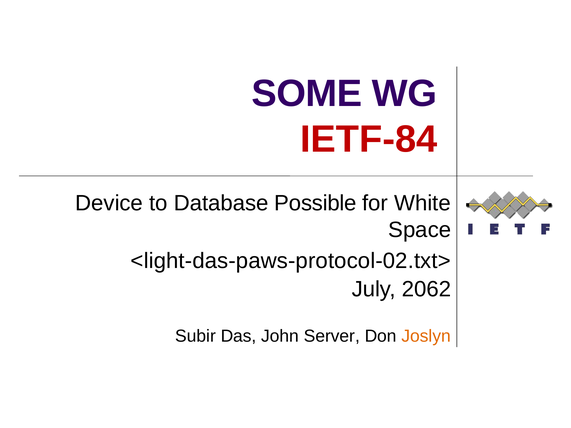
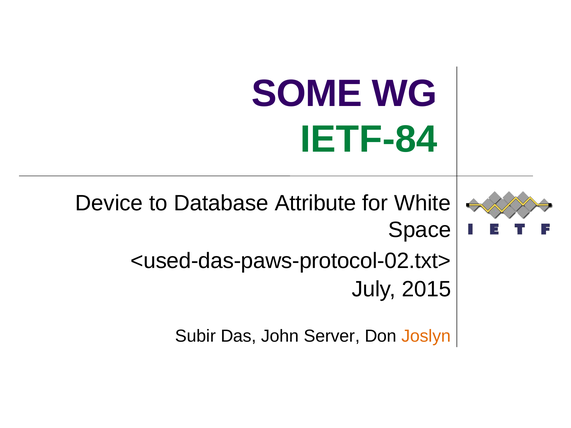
IETF-84 colour: red -> green (369, 139)
Possible: Possible -> Attribute (315, 203)
<light-das-paws-protocol-02.txt>: <light-das-paws-protocol-02.txt> -> <used-das-paws-protocol-02.txt> (291, 261)
2062: 2062 -> 2015 (426, 289)
